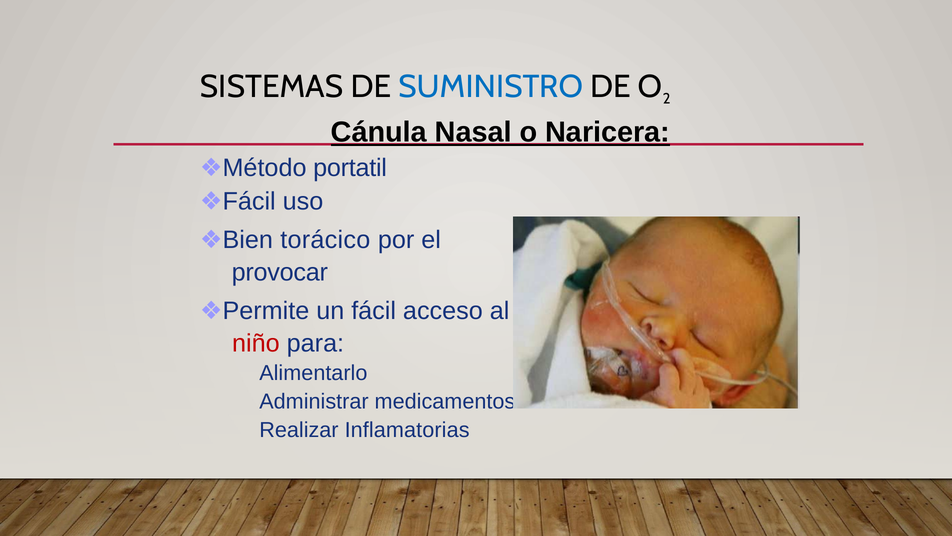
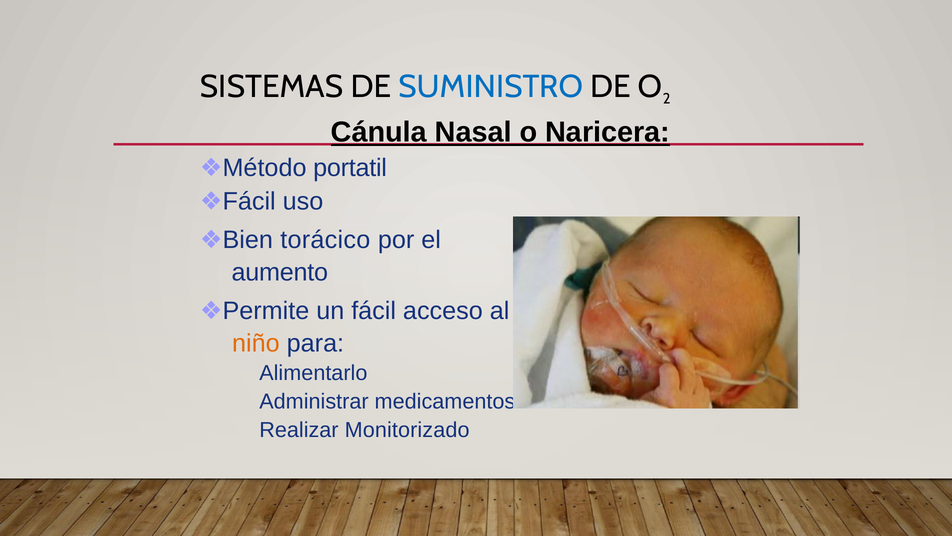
provocar: provocar -> aumento (280, 272)
niño colour: red -> orange (256, 343)
Inflamatorias: Inflamatorias -> Monitorizado (407, 430)
